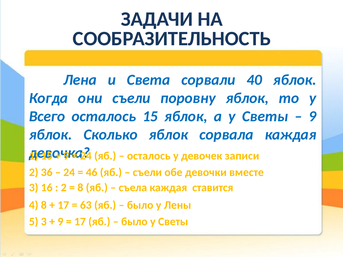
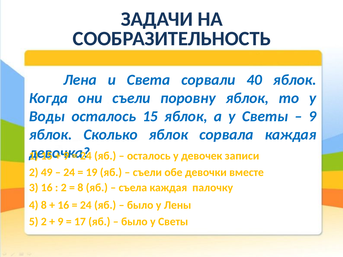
Всего: Всего -> Воды (47, 116)
36: 36 -> 49 (47, 172)
46: 46 -> 19 (92, 172)
ставится: ставится -> палочку (213, 188)
17: 17 -> 16 (63, 205)
63: 63 -> 24 (86, 205)
5 3: 3 -> 2 (44, 222)
